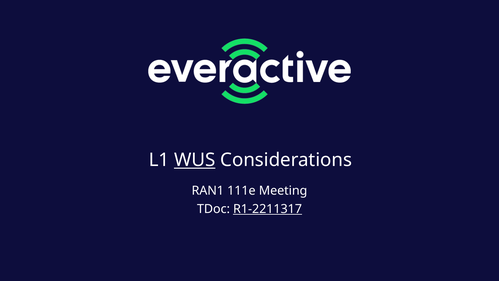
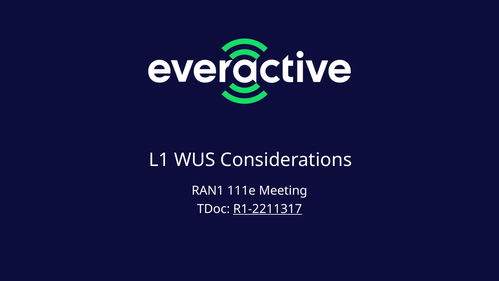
WUS underline: present -> none (195, 160)
